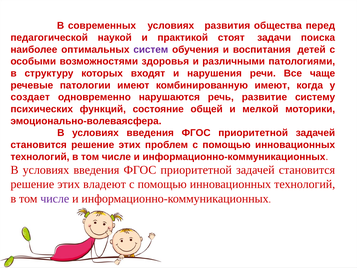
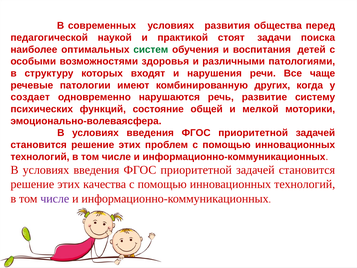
систем colour: purple -> green (151, 49)
комбинированную имеют: имеют -> других (272, 85)
владеют: владеют -> качества (105, 184)
